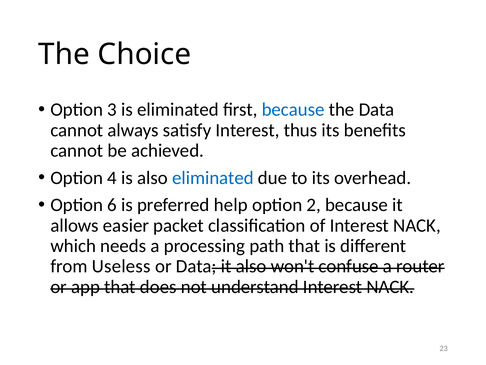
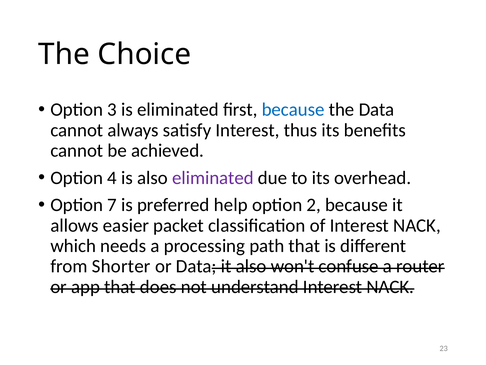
eliminated colour: blue -> purple (213, 178)
6: 6 -> 7 (112, 205)
Useless: Useless -> Shorter (121, 266)
